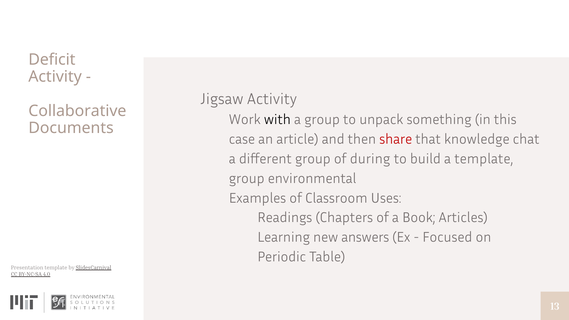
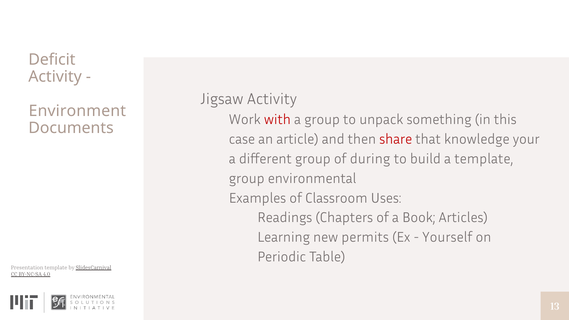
Collaborative: Collaborative -> Environment (77, 111)
with colour: black -> red (277, 120)
chat: chat -> your (526, 139)
answers: answers -> permits (365, 237)
Focused: Focused -> Yourself (447, 237)
